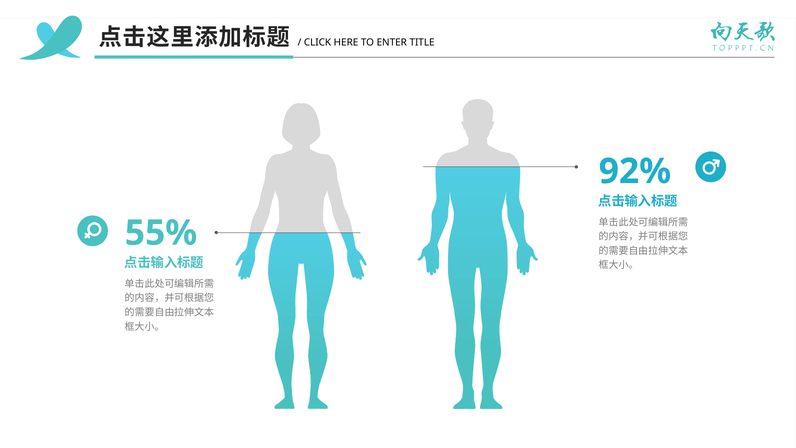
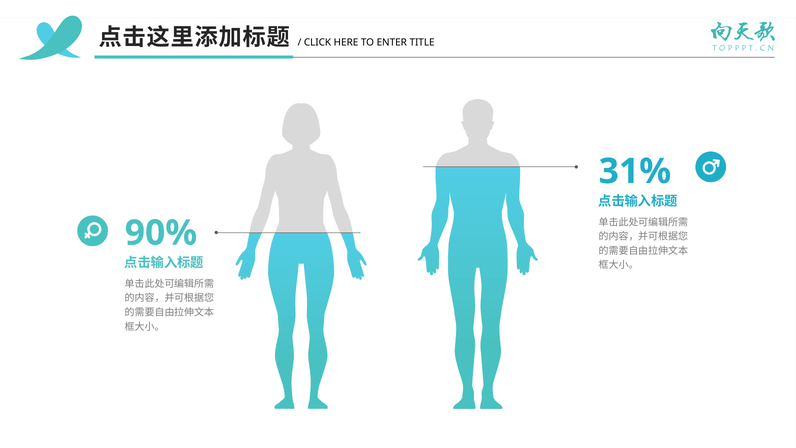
92%: 92% -> 31% (635, 171)
55%: 55% -> 90% (161, 233)
